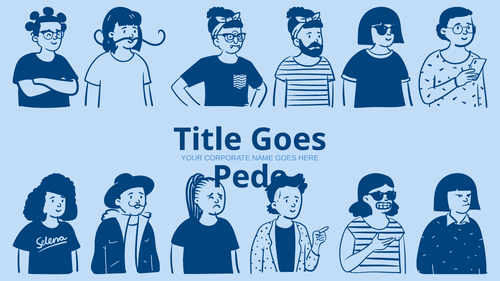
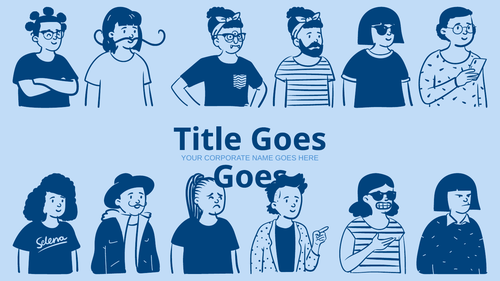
Pede: Pede -> Goes (250, 177)
